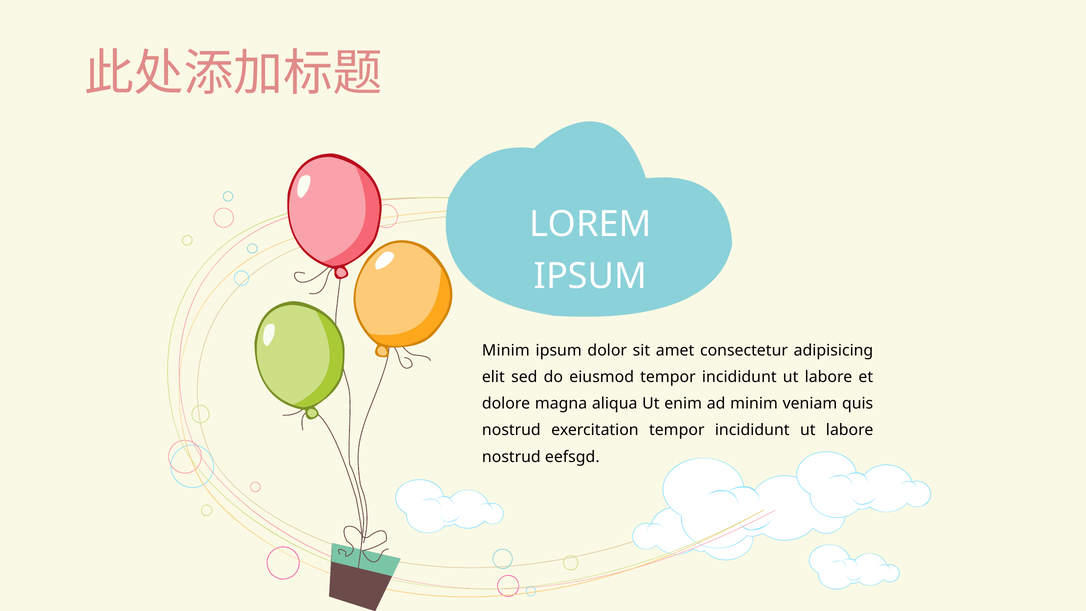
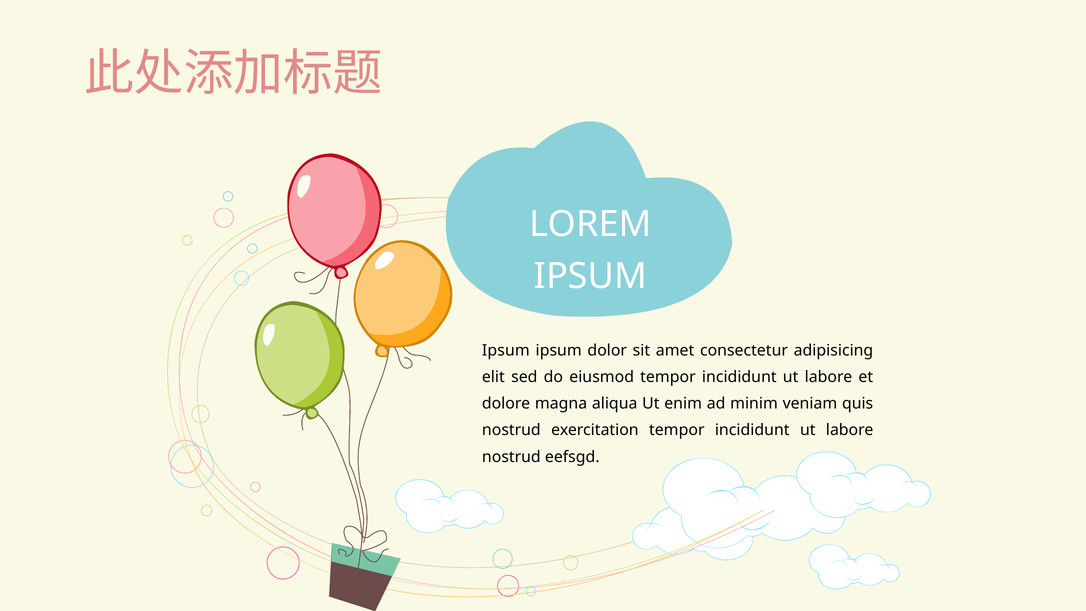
Minim: Minim -> Ipsum (506, 350)
